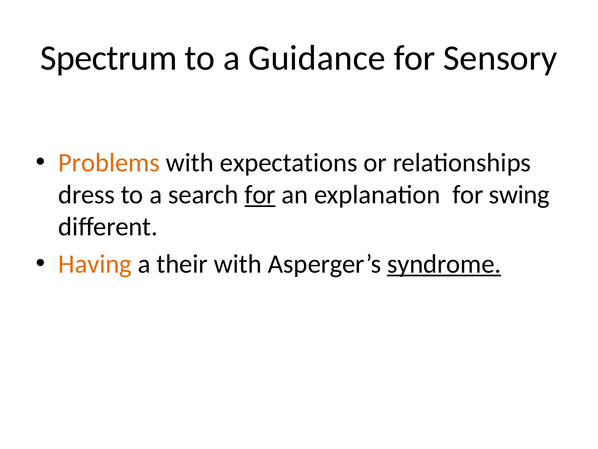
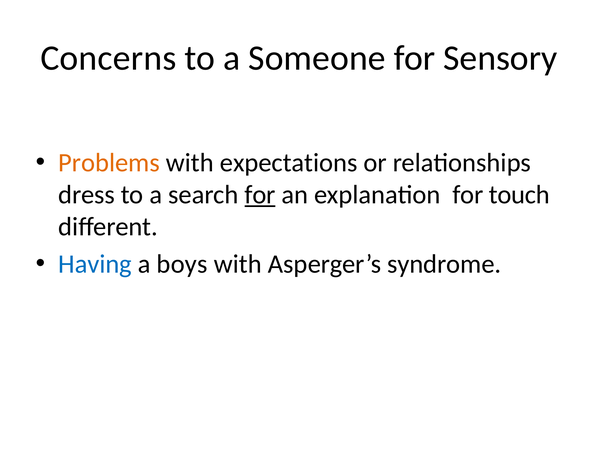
Spectrum: Spectrum -> Concerns (108, 58)
Guidance: Guidance -> Someone (317, 58)
swing: swing -> touch (519, 195)
Having colour: orange -> blue (95, 264)
their: their -> boys (182, 264)
syndrome underline: present -> none (444, 264)
